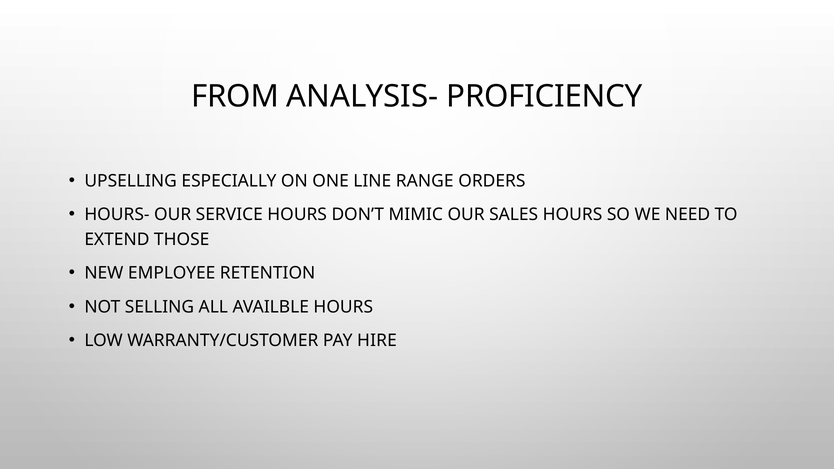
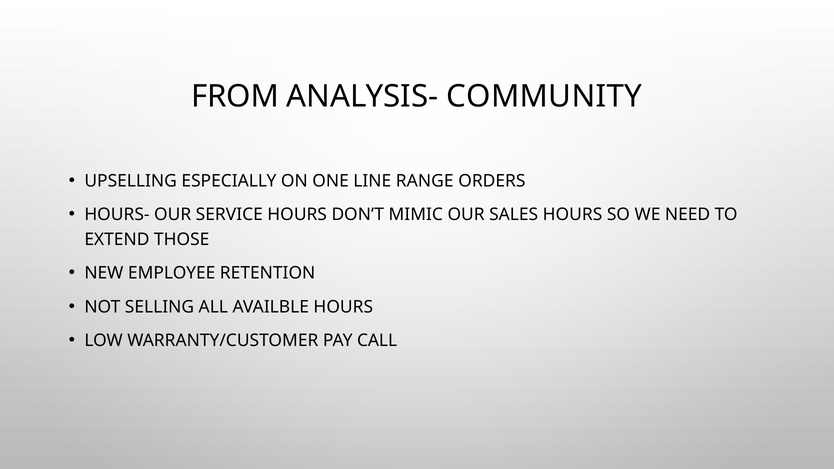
PROFICIENCY: PROFICIENCY -> COMMUNITY (544, 97)
HIRE: HIRE -> CALL (377, 341)
